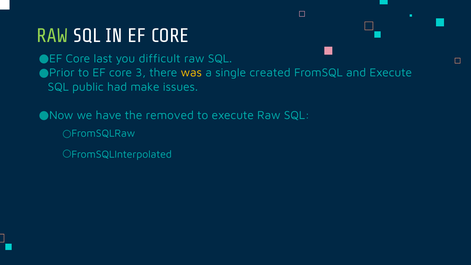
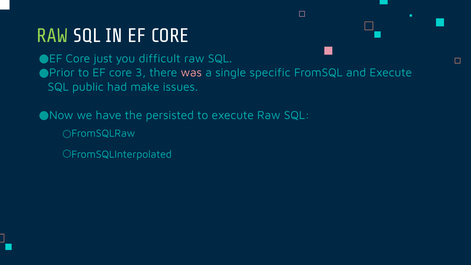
last: last -> just (103, 59)
was colour: yellow -> pink (191, 73)
created: created -> specific (270, 73)
removed: removed -> persisted (170, 115)
